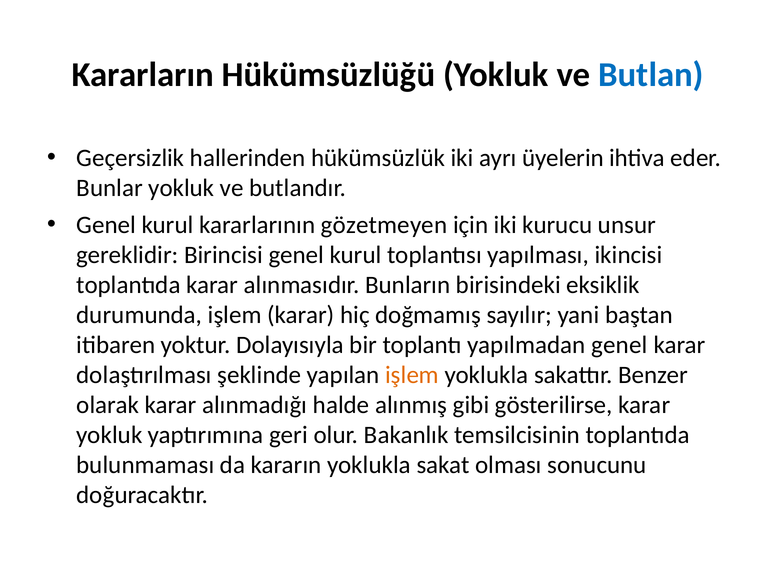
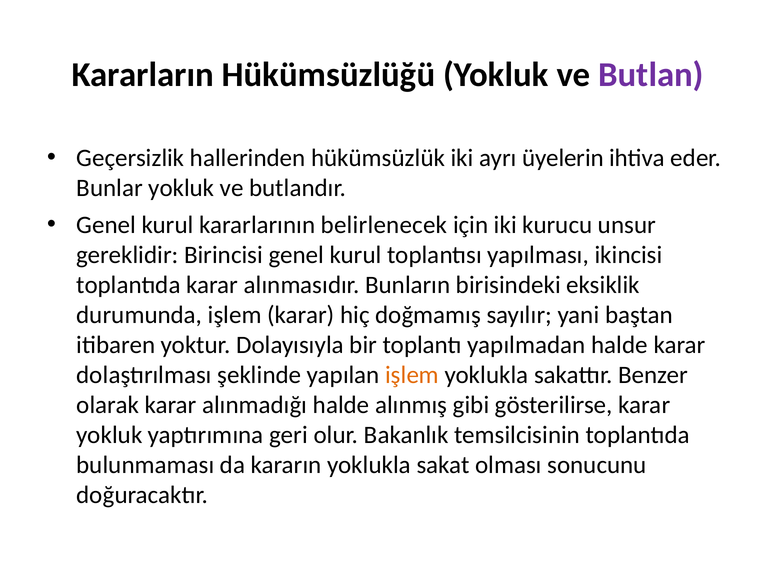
Butlan colour: blue -> purple (651, 75)
gözetmeyen: gözetmeyen -> belirlenecek (384, 225)
yapılmadan genel: genel -> halde (620, 345)
